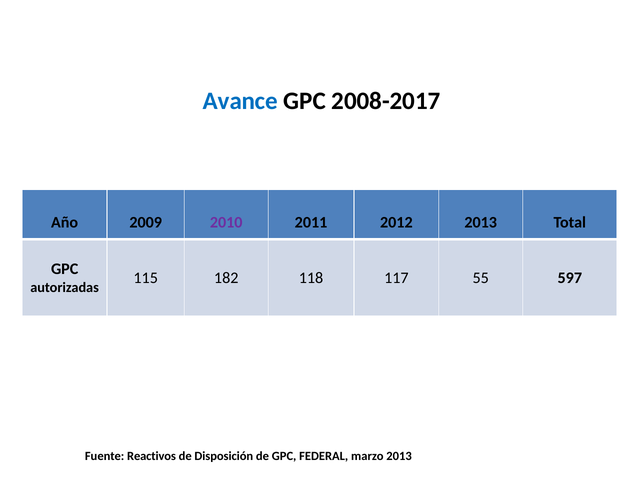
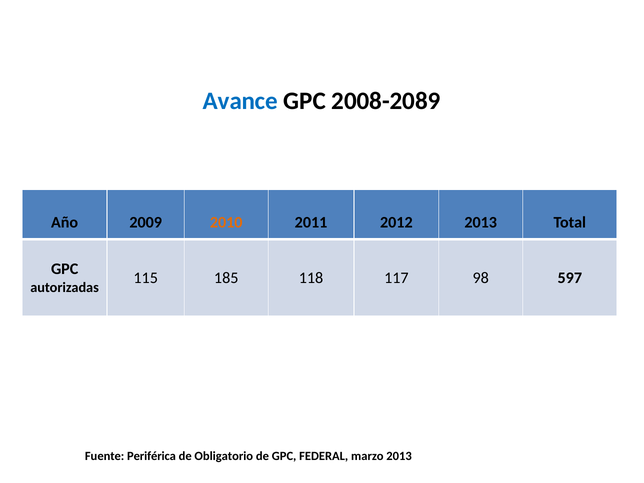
2008-2017: 2008-2017 -> 2008-2089 (386, 101)
2010 colour: purple -> orange (226, 222)
182: 182 -> 185 (226, 278)
55: 55 -> 98 (481, 278)
Reactivos: Reactivos -> Periférica (151, 456)
Disposición: Disposición -> Obligatorio (224, 456)
